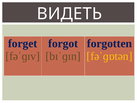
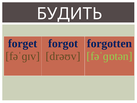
ВИДЕТЬ: ВИДЕТЬ -> БУДИТЬ (69, 14)
bɪˈɡɪn: bɪˈɡɪn -> drəʊv (63, 56)
fəˈɡɒtən colour: yellow -> light green (109, 56)
